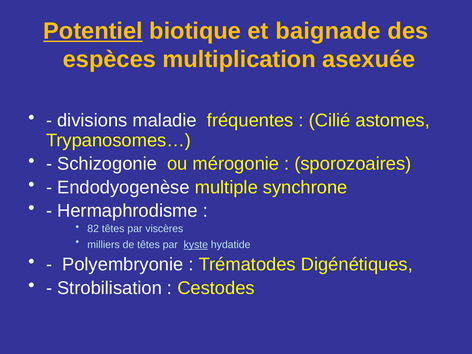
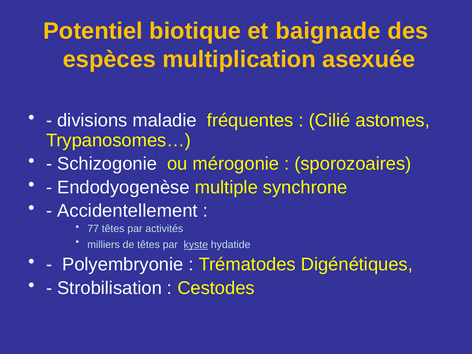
Potentiel underline: present -> none (93, 31)
Hermaphrodisme: Hermaphrodisme -> Accidentellement (127, 211)
82: 82 -> 77 (93, 229)
viscères: viscères -> activités (164, 229)
